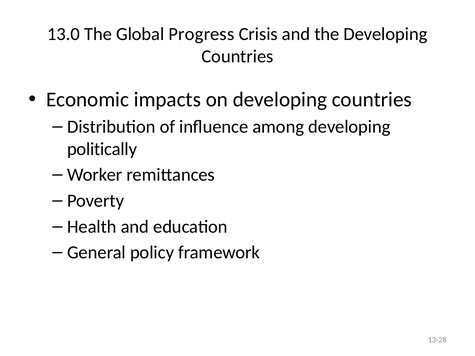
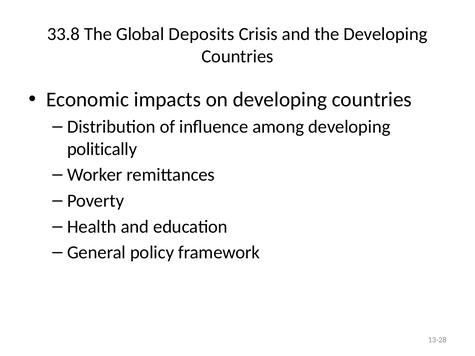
13.0: 13.0 -> 33.8 (64, 34)
Progress: Progress -> Deposits (201, 34)
